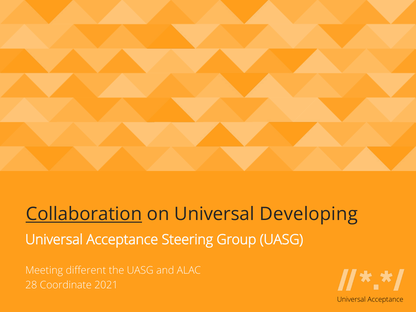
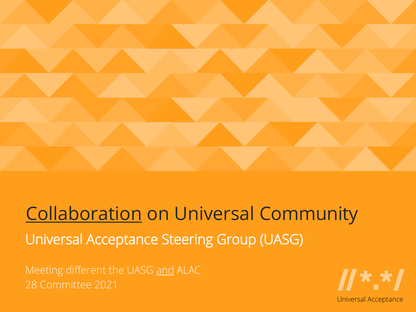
Developing: Developing -> Community (309, 214)
and underline: none -> present (165, 271)
Coordinate: Coordinate -> Committee (66, 285)
